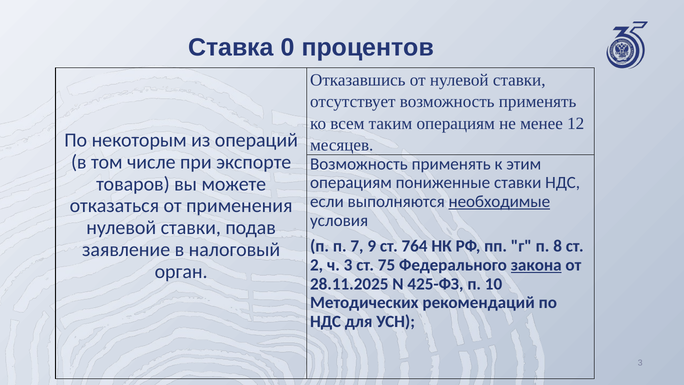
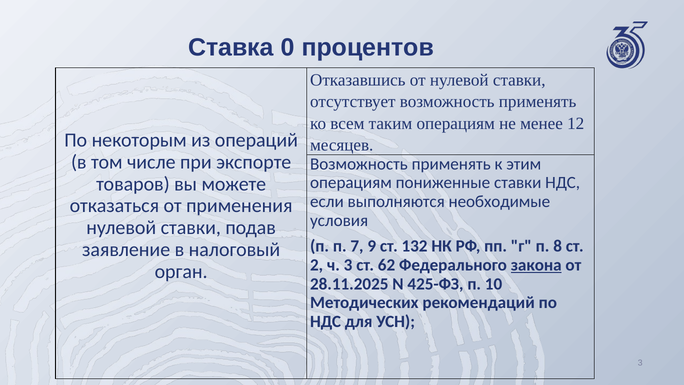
необходимые underline: present -> none (499, 201)
764: 764 -> 132 (415, 246)
75: 75 -> 62 (387, 265)
